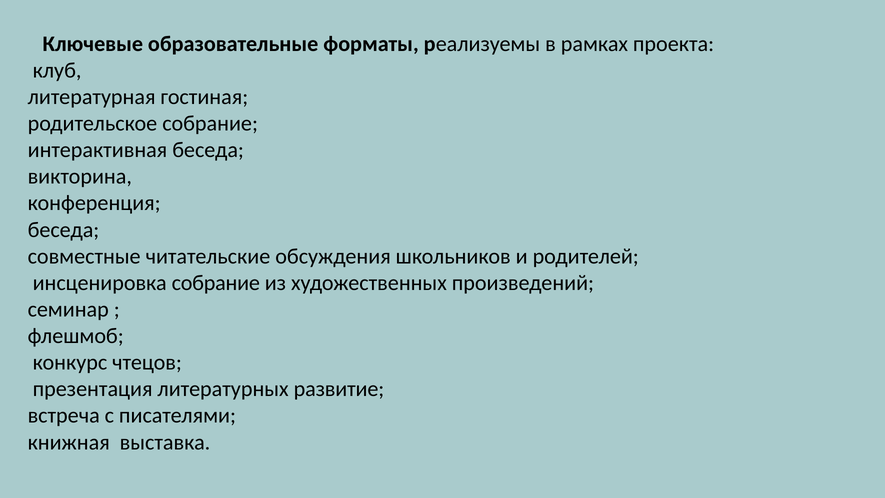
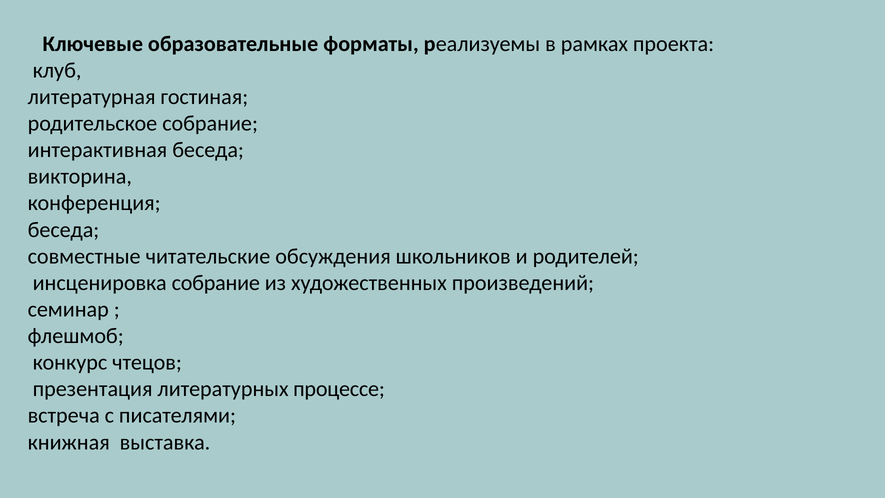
развитие: развитие -> процессе (339, 389)
